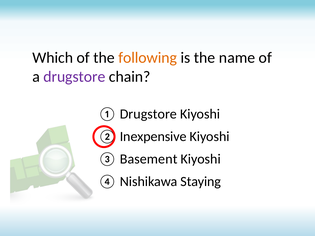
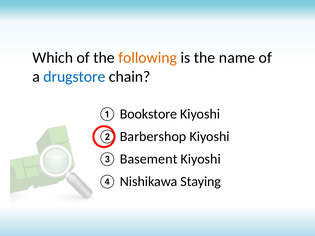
drugstore colour: purple -> blue (74, 77)
① Drugstore: Drugstore -> Bookstore (148, 114)
Inexpensive: Inexpensive -> Barbershop (153, 137)
